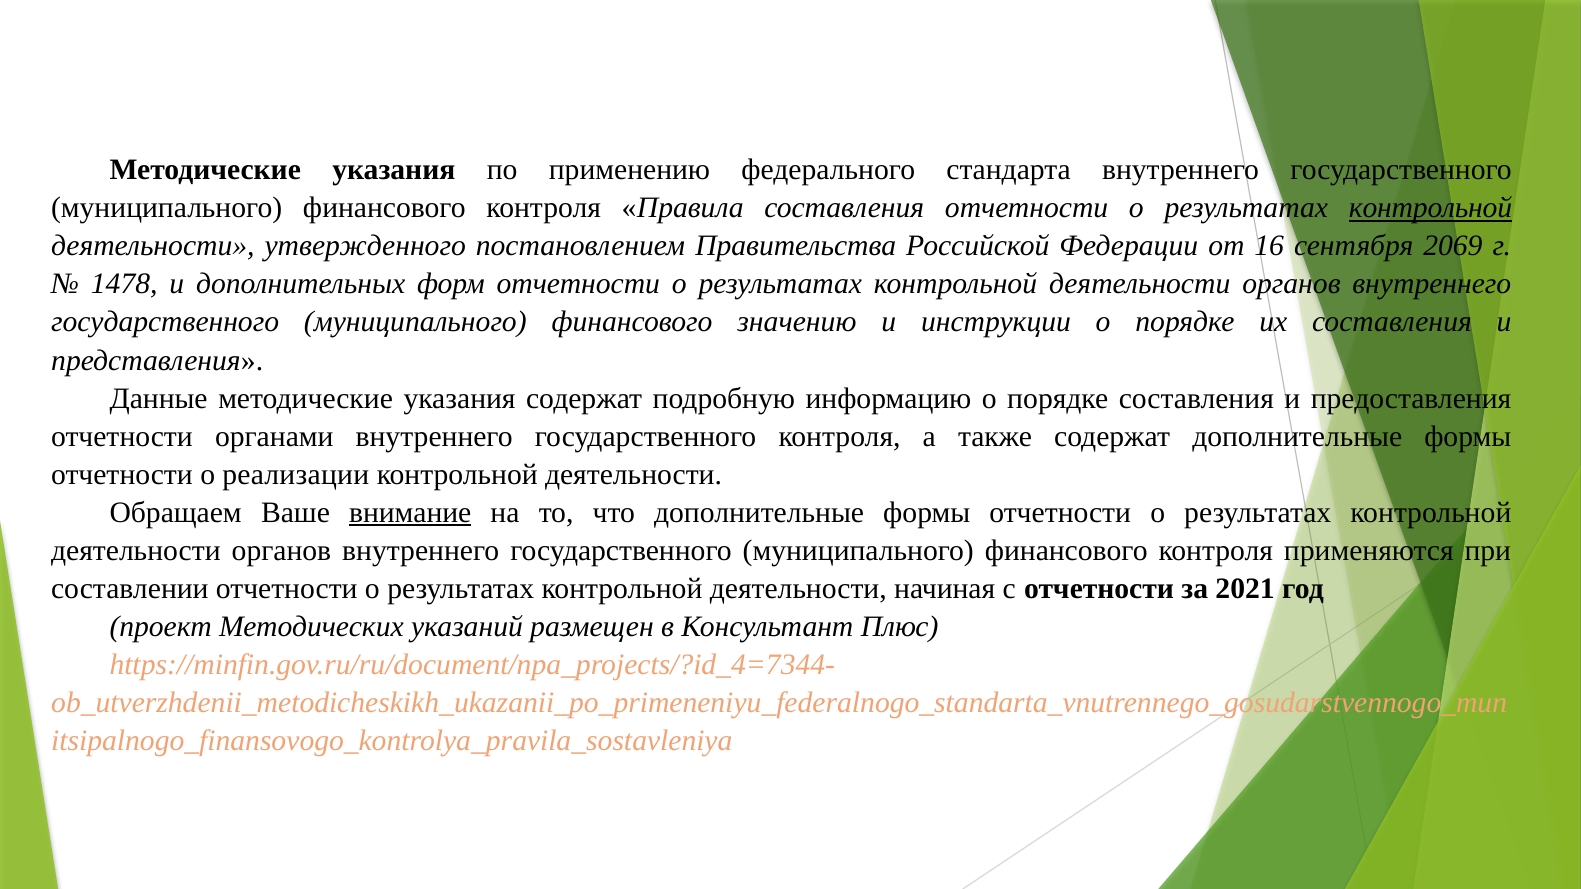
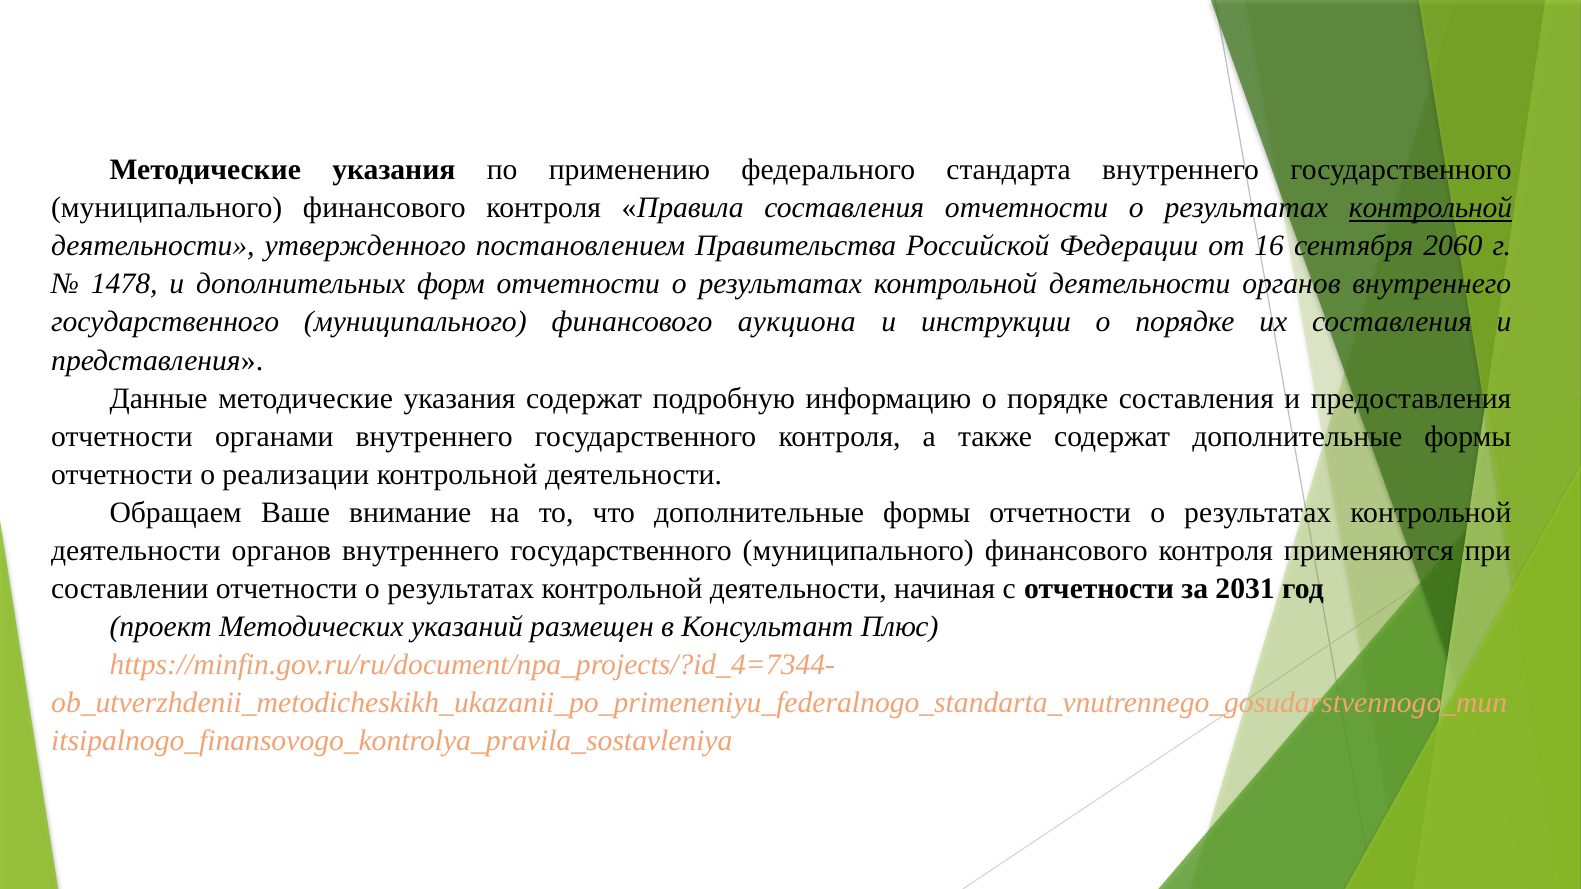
2069: 2069 -> 2060 (1453, 246)
значению: значению -> аукциона (797, 322)
внимание underline: present -> none (410, 513)
2021: 2021 -> 2031 (1245, 589)
